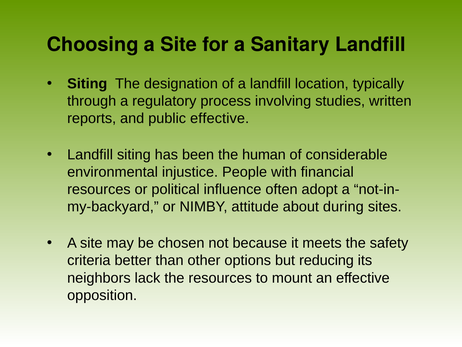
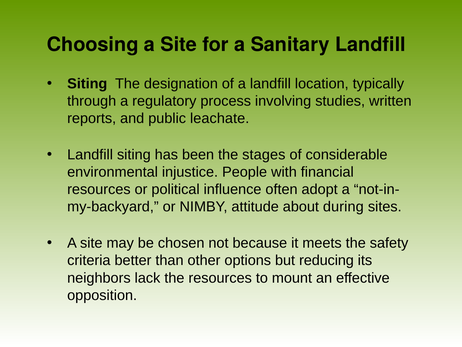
public effective: effective -> leachate (220, 118)
human: human -> stages (264, 155)
